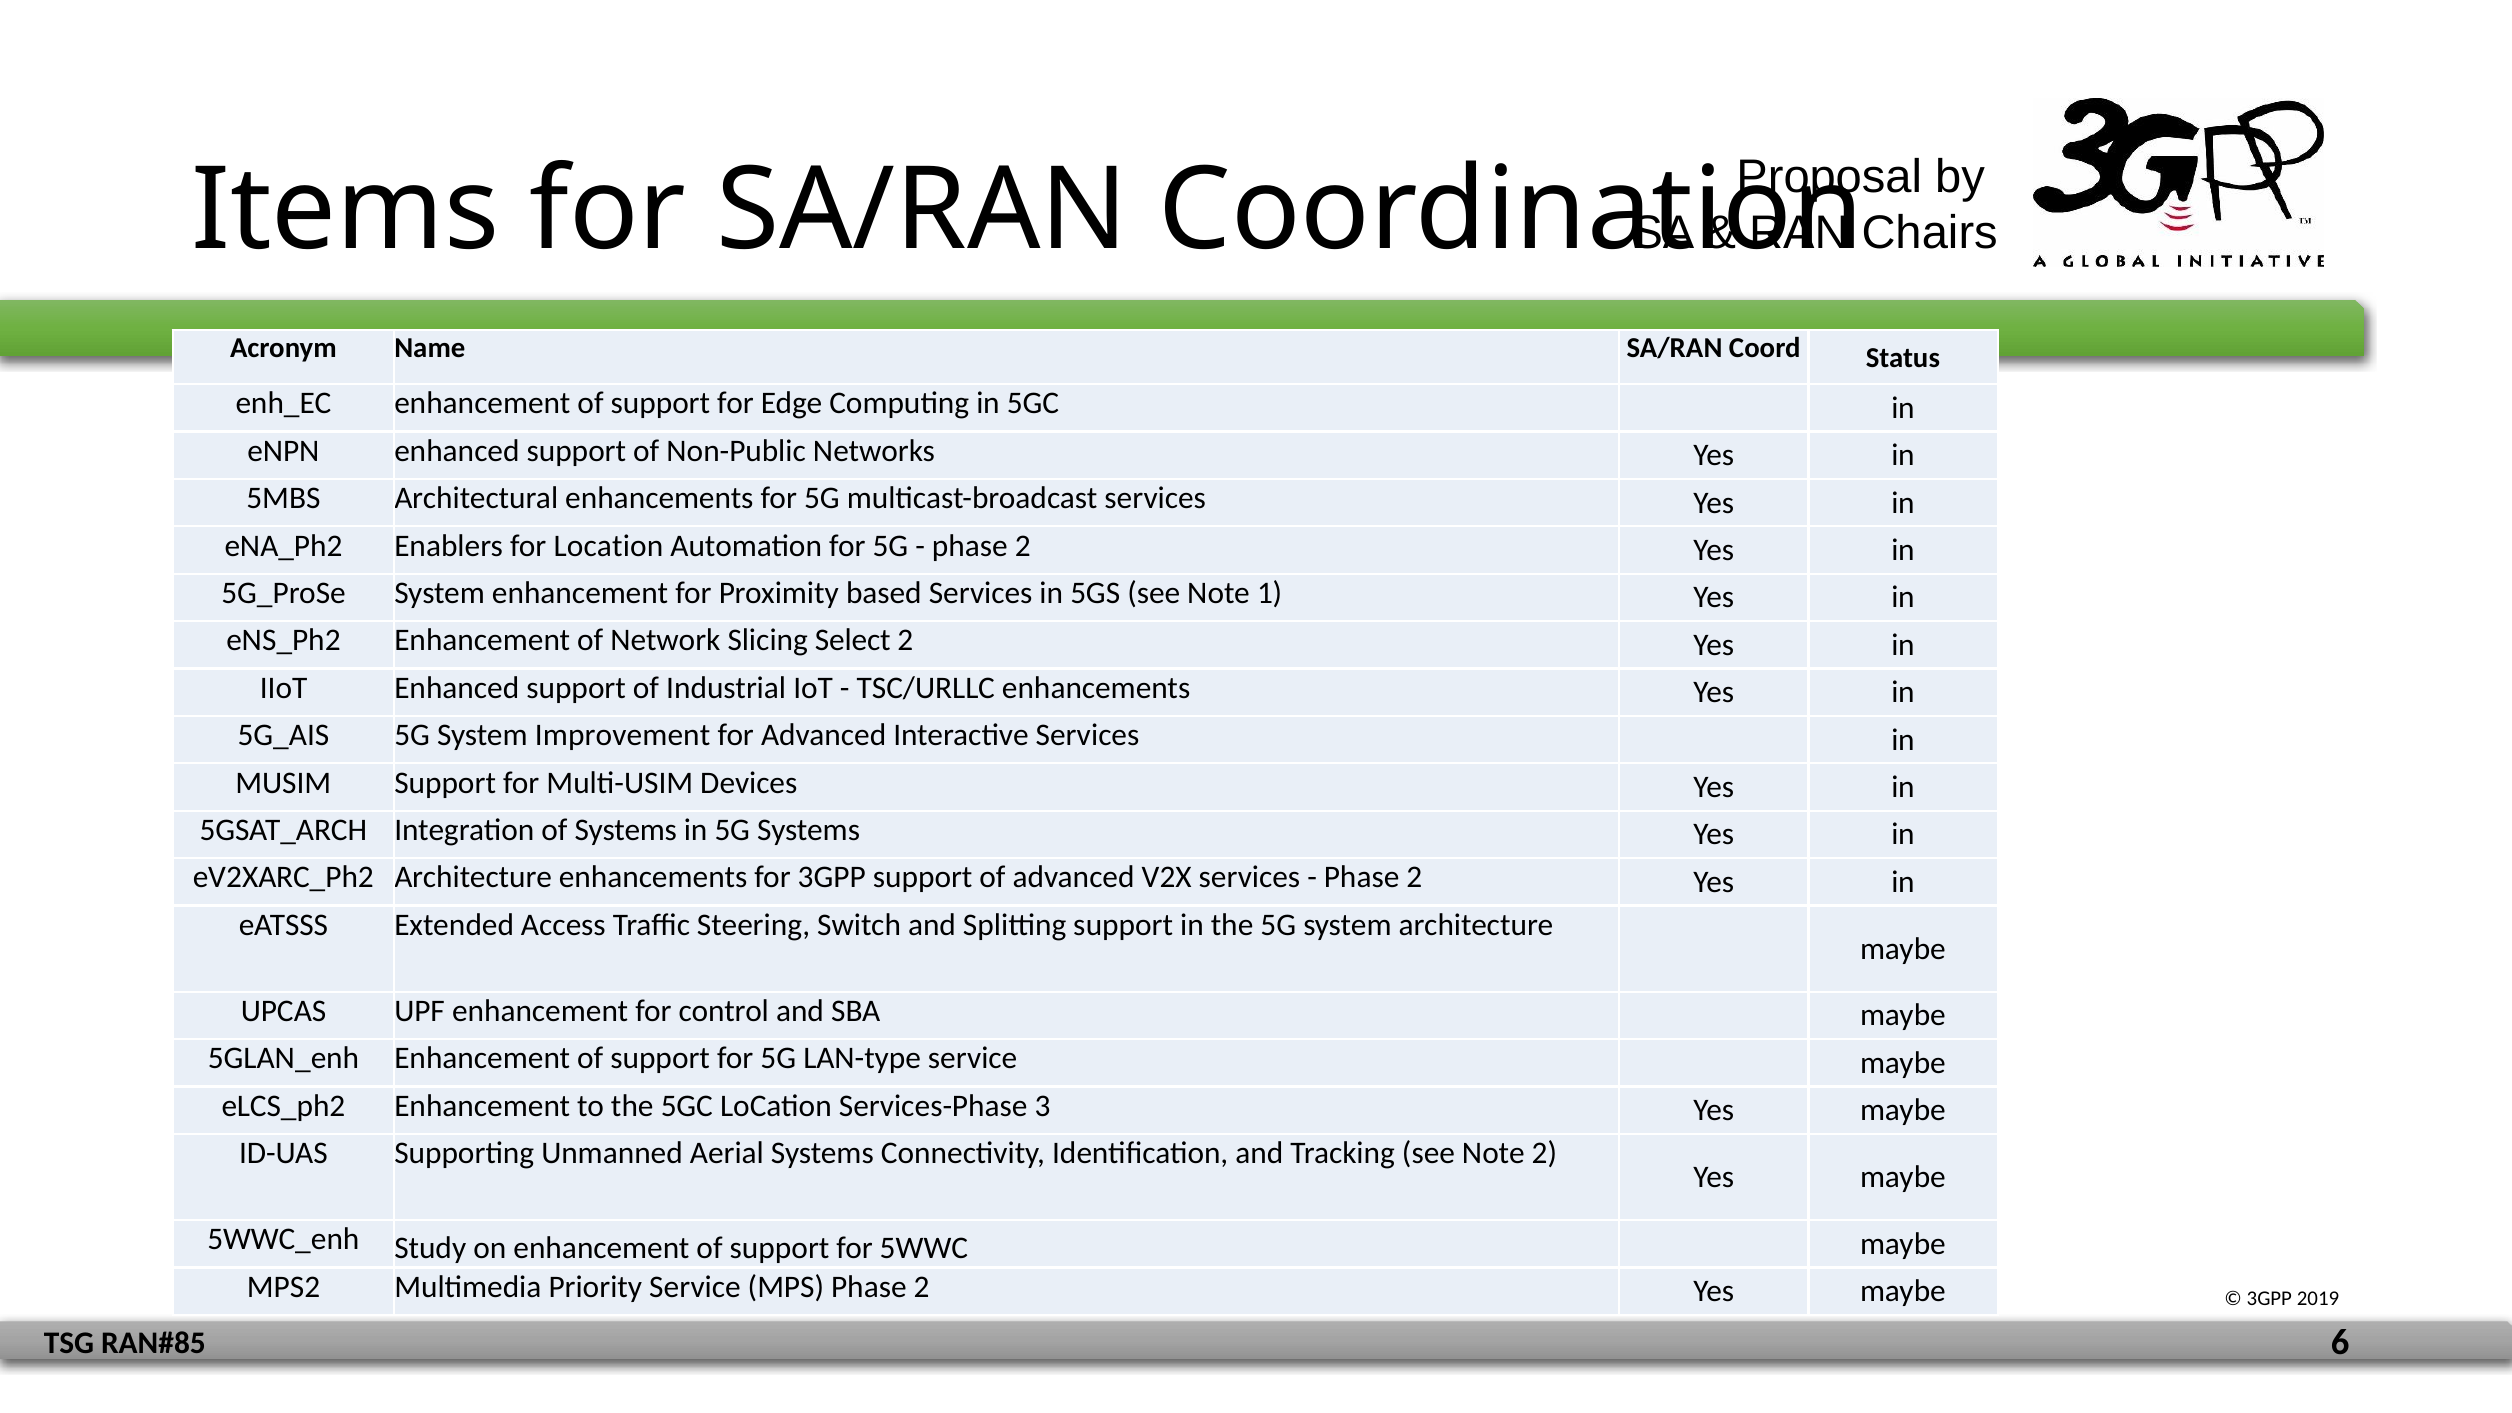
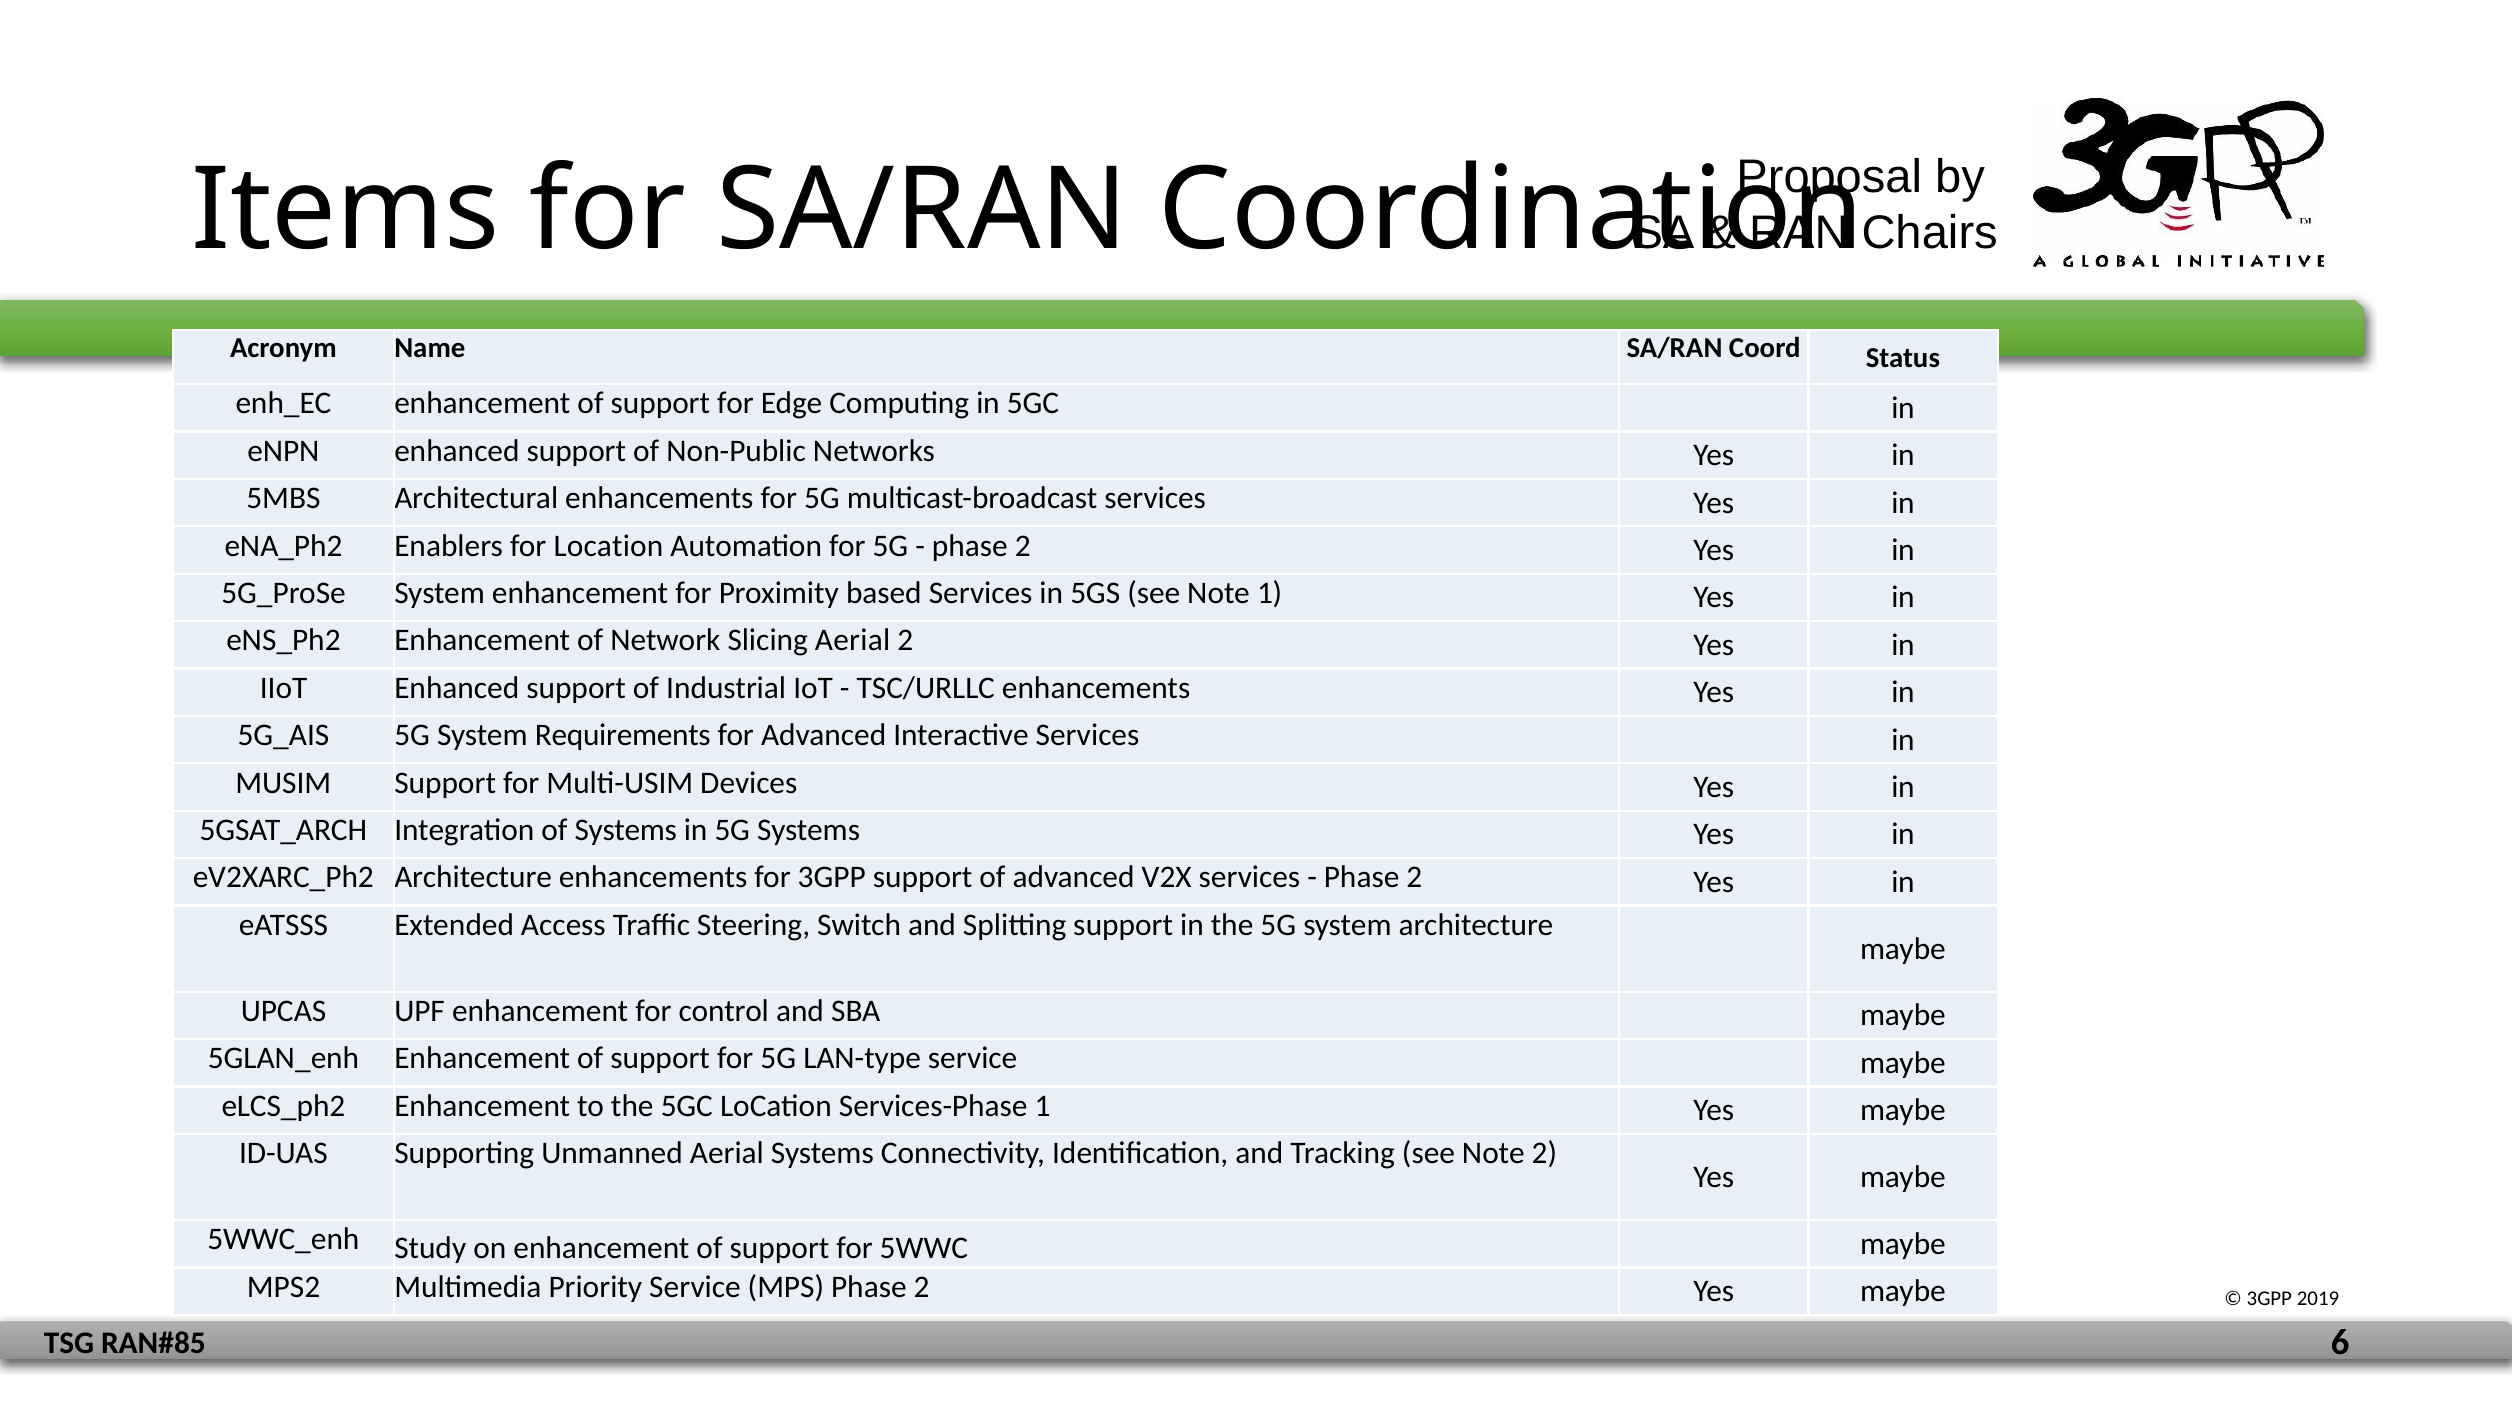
Slicing Select: Select -> Aerial (853, 641)
Improvement: Improvement -> Requirements (623, 735)
Services-Phase 3: 3 -> 1 (1043, 1106)
